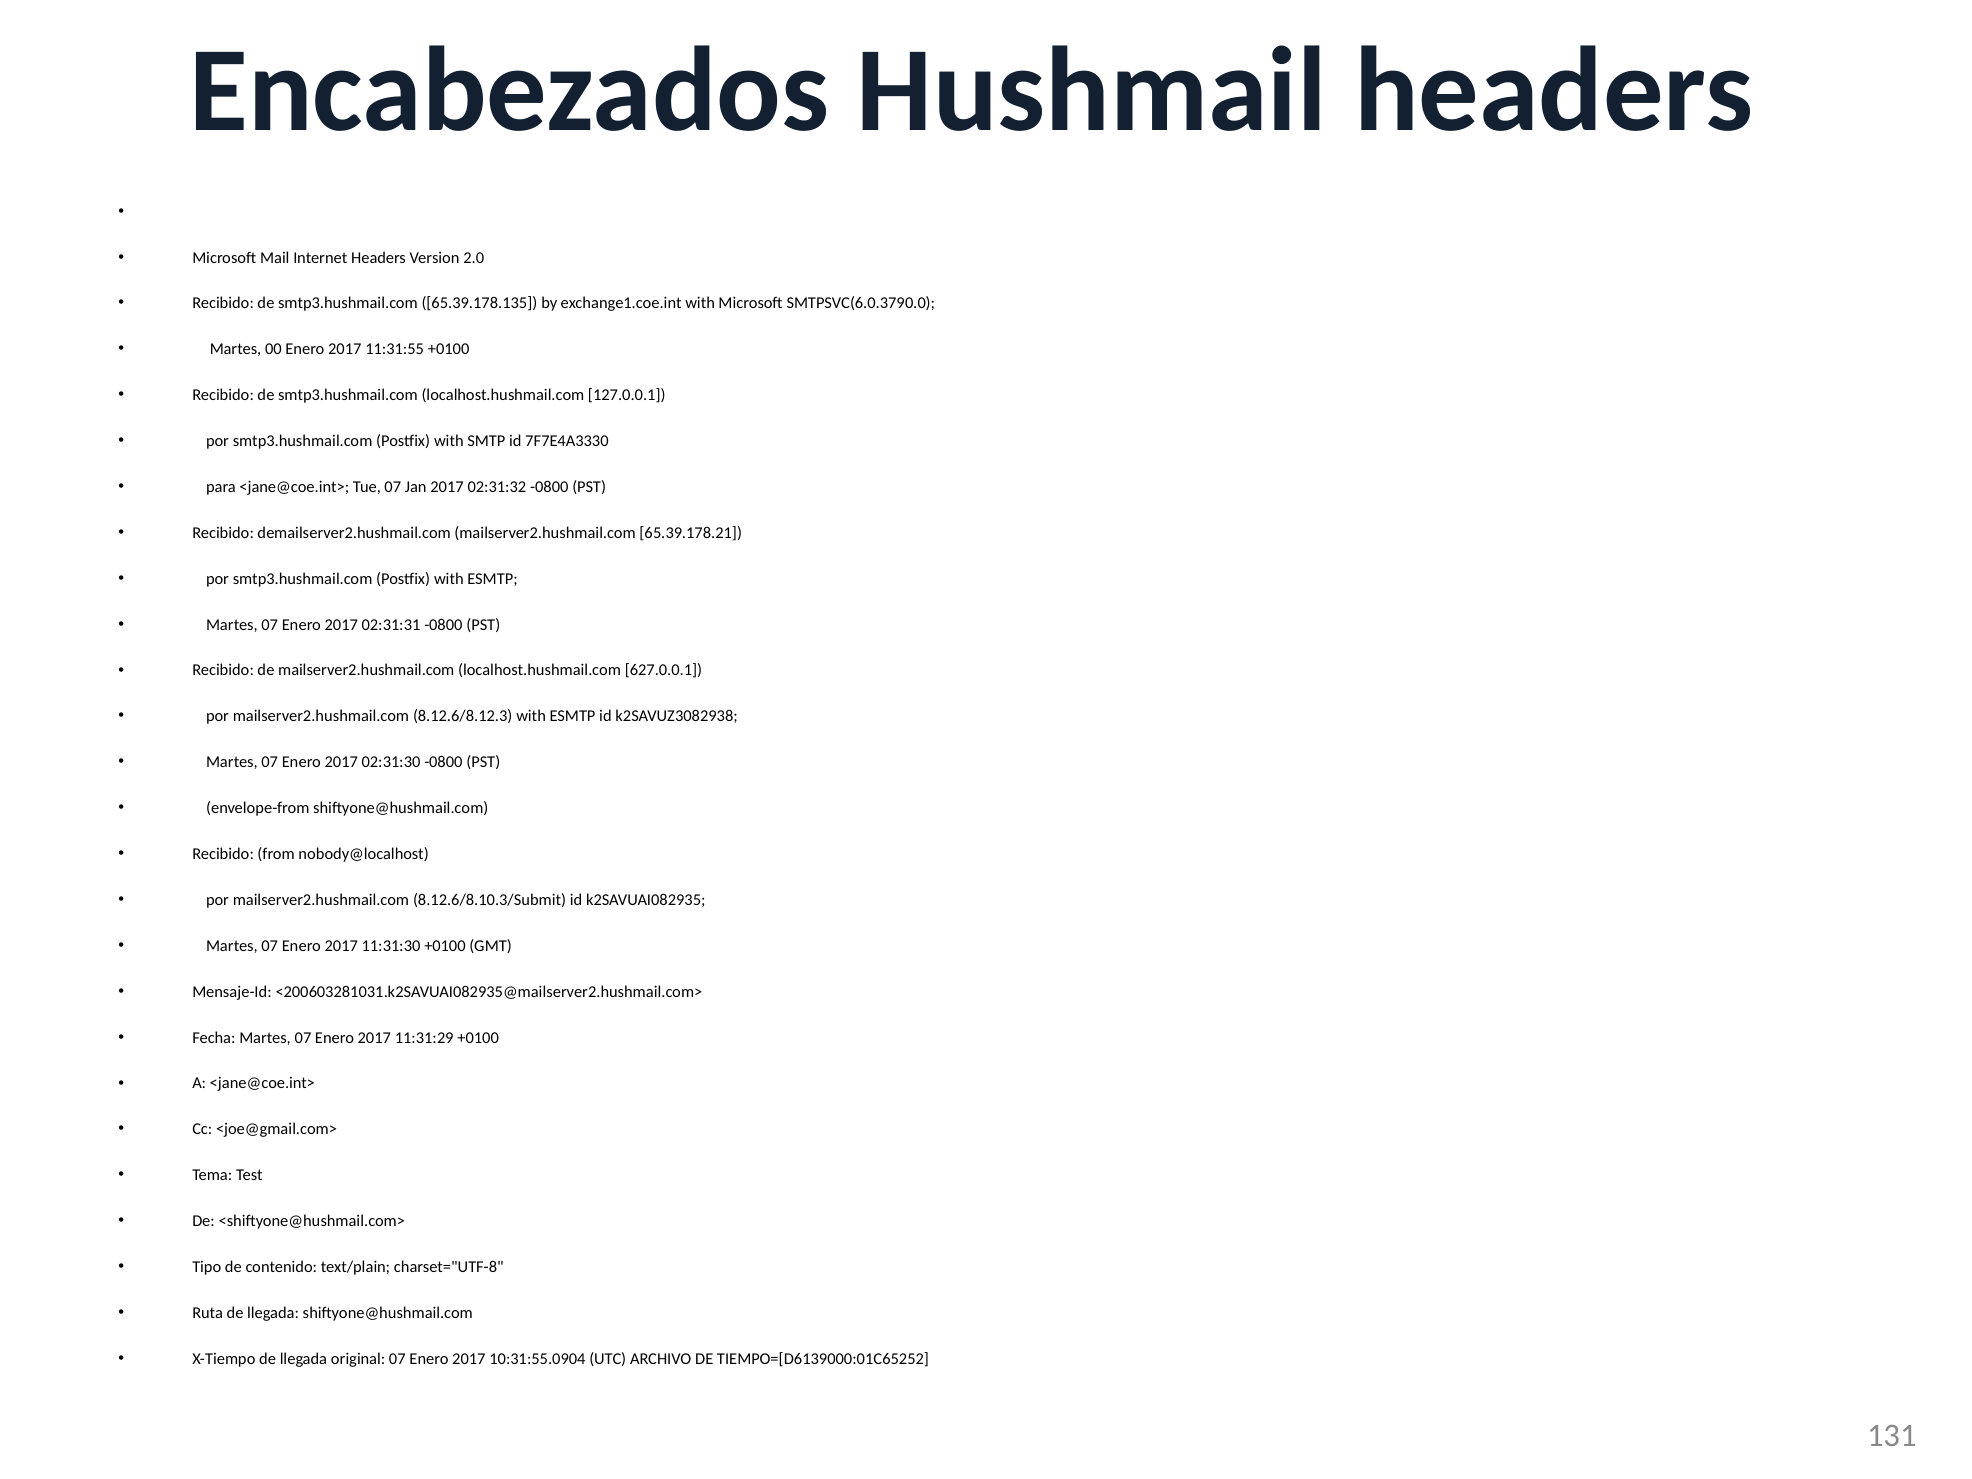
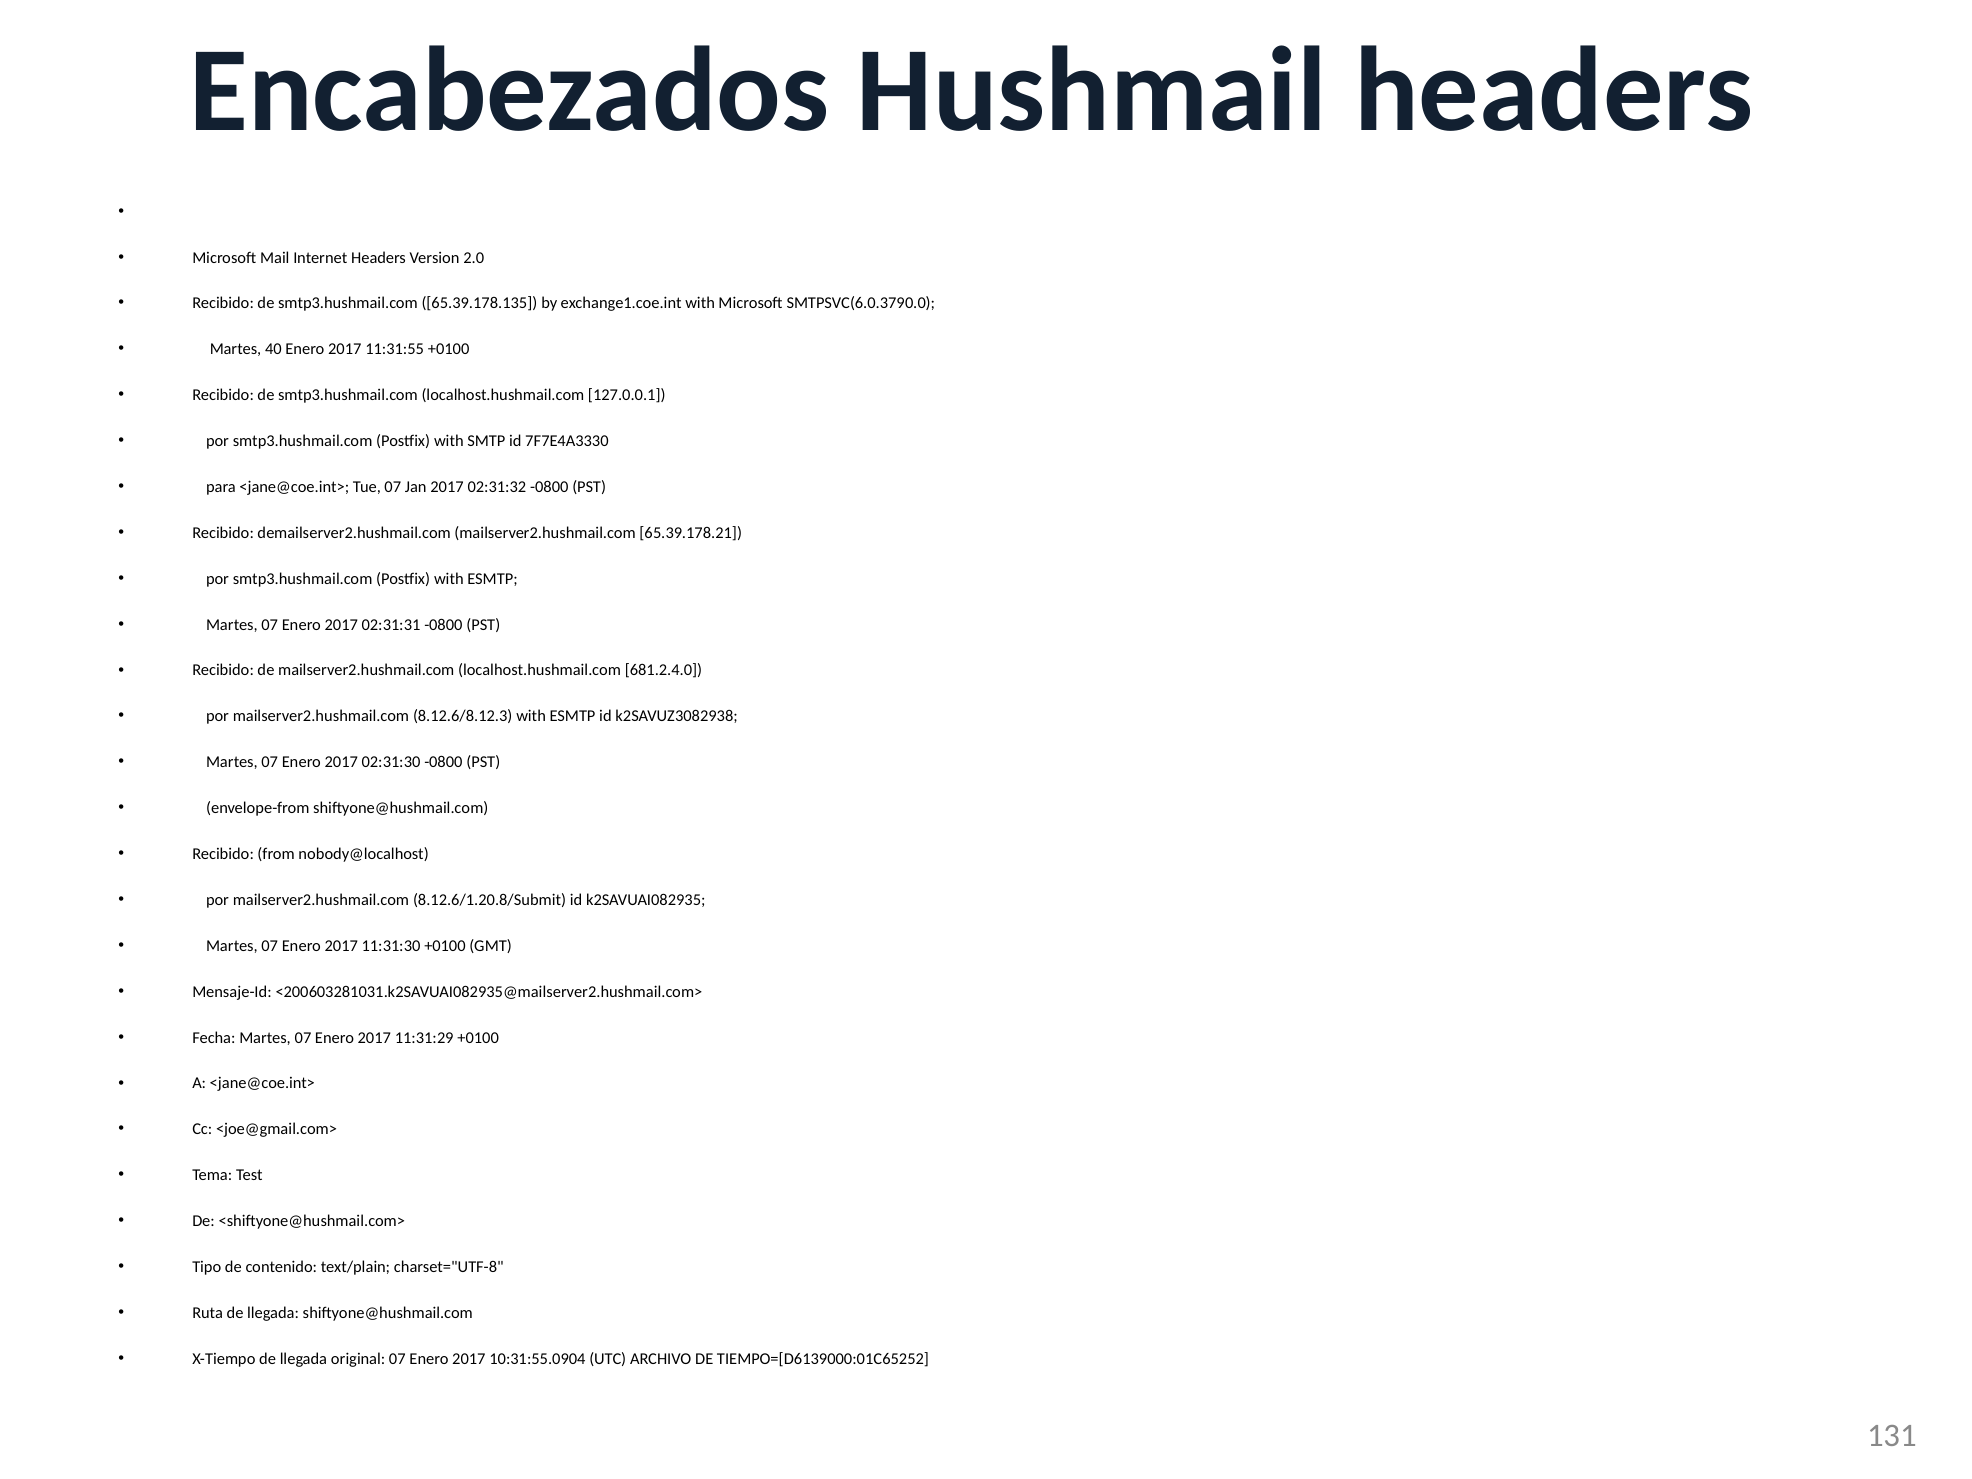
00: 00 -> 40 (273, 349)
627.0.0.1: 627.0.0.1 -> 681.2.4.0 (663, 671)
8.12.6/8.10.3/Submit: 8.12.6/8.10.3/Submit -> 8.12.6/1.20.8/Submit (490, 900)
